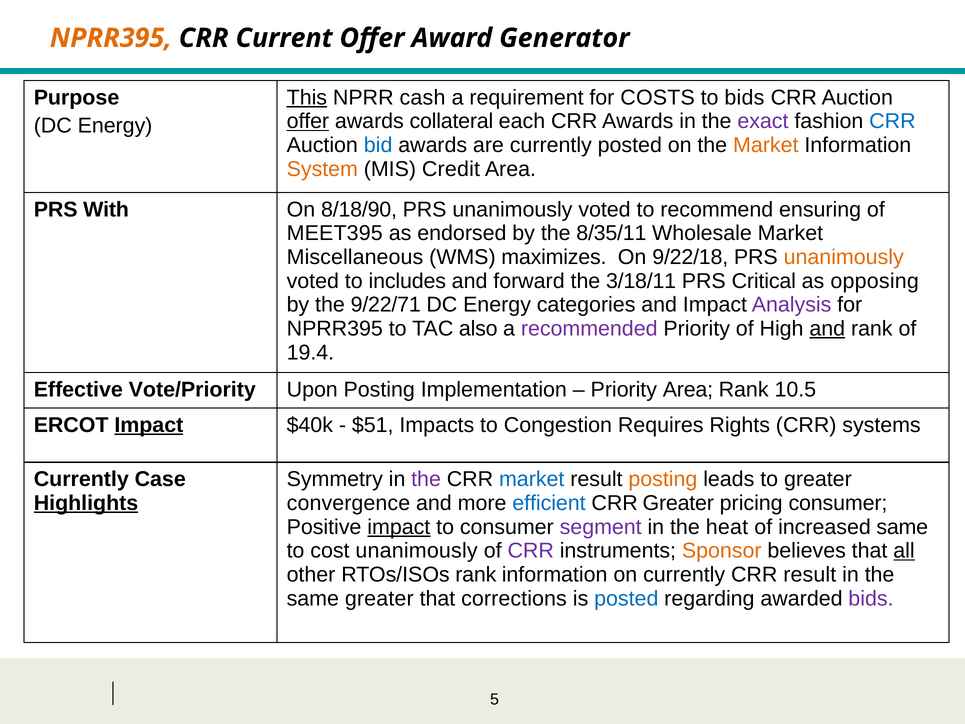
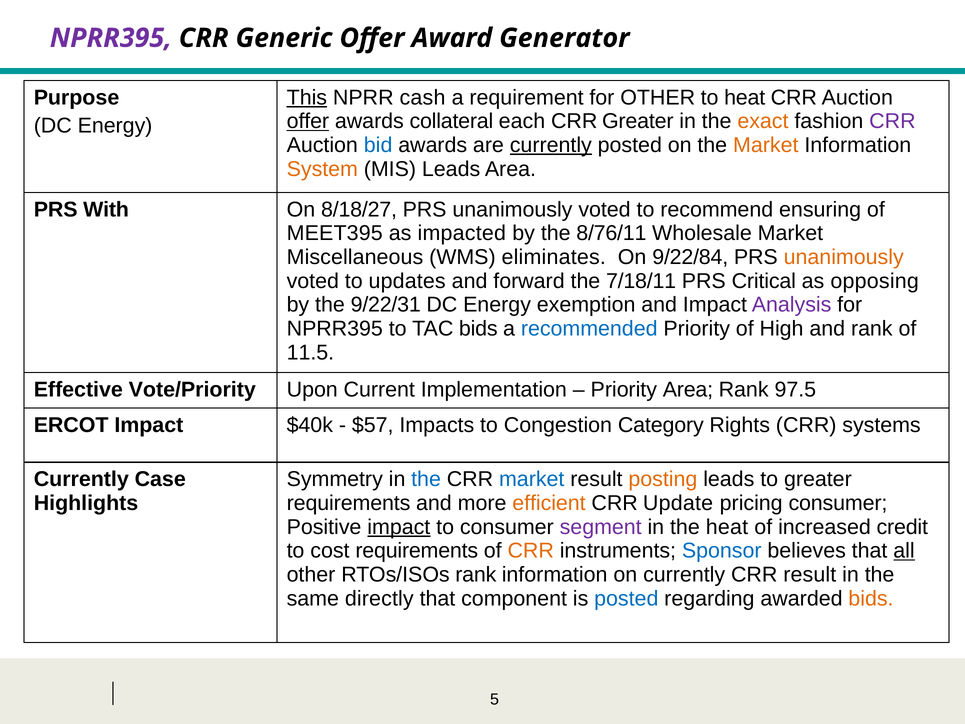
NPRR395 colour: orange -> purple (111, 38)
Current: Current -> Generic (284, 38)
for COSTS: COSTS -> OTHER (658, 97)
to bids: bids -> heat (745, 97)
CRR Awards: Awards -> Greater (638, 121)
exact colour: purple -> orange (763, 121)
CRR colour: blue -> purple (892, 121)
currently underline: none -> present (551, 145)
MIS Credit: Credit -> Leads (451, 169)
8/18/90: 8/18/90 -> 8/18/27 (359, 209)
endorsed: endorsed -> impacted (462, 233)
8/35/11: 8/35/11 -> 8/76/11 (611, 233)
maximizes: maximizes -> eliminates (554, 257)
9/22/18: 9/22/18 -> 9/22/84 (690, 257)
includes: includes -> updates (407, 281)
3/18/11: 3/18/11 -> 7/18/11 (641, 281)
9/22/71: 9/22/71 -> 9/22/31 (386, 305)
categories: categories -> exemption (586, 305)
TAC also: also -> bids (478, 329)
recommended colour: purple -> blue (589, 329)
and underline: present -> none (827, 329)
19.4: 19.4 -> 11.5 (310, 352)
Upon Posting: Posting -> Current (379, 390)
10.5: 10.5 -> 97.5 (795, 390)
Impact underline: present -> none (149, 425)
$51: $51 -> $57 (373, 425)
Requires: Requires -> Category (661, 425)
the colour: purple -> blue (426, 479)
Highlights underline: present -> none (86, 503)
convergence: convergence -> requirements (349, 503)
efficient colour: blue -> orange (549, 503)
CRR Greater: Greater -> Update (678, 503)
increased same: same -> credit (902, 527)
cost unanimously: unanimously -> requirements (417, 551)
CRR colour: purple -> orange (531, 551)
Sponsor colour: orange -> blue (722, 551)
same greater: greater -> directly (379, 598)
corrections: corrections -> component (514, 598)
bids colour: purple -> orange (871, 598)
